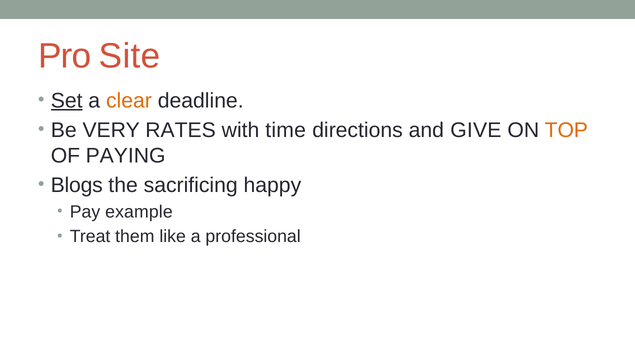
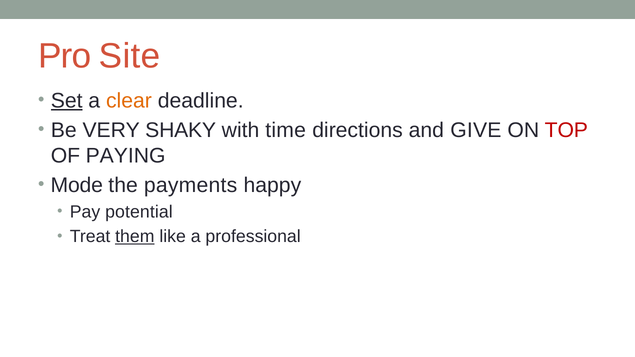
RATES: RATES -> SHAKY (181, 130)
TOP colour: orange -> red (566, 130)
Blogs: Blogs -> Mode (77, 185)
sacrificing: sacrificing -> payments (191, 185)
example: example -> potential (139, 212)
them underline: none -> present (135, 237)
